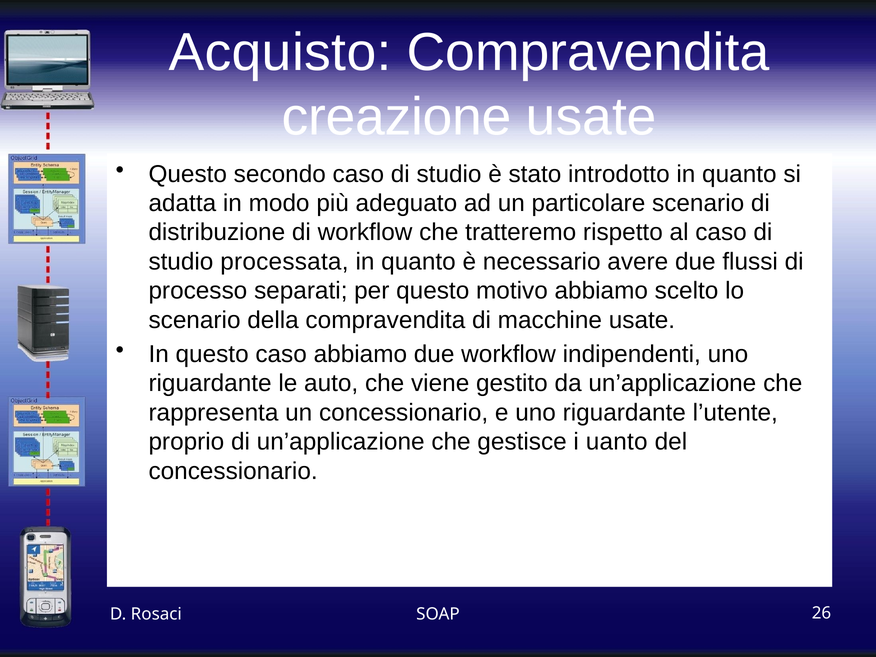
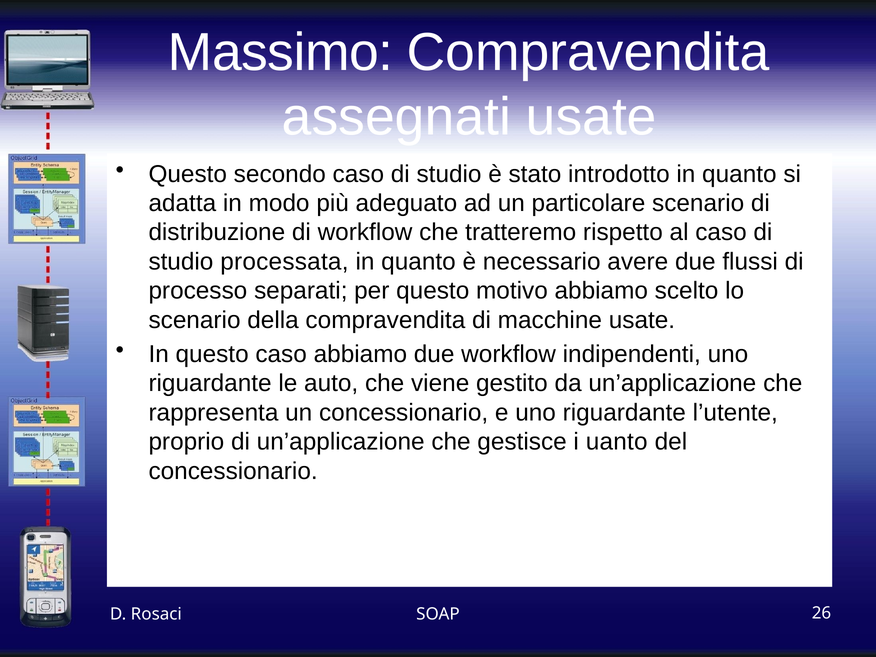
Acquisto: Acquisto -> Massimo (281, 53)
creazione: creazione -> assegnati (396, 117)
